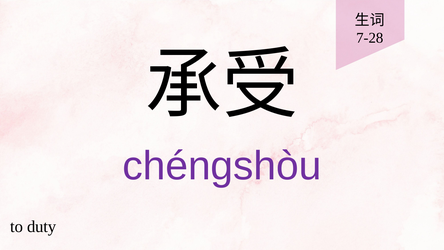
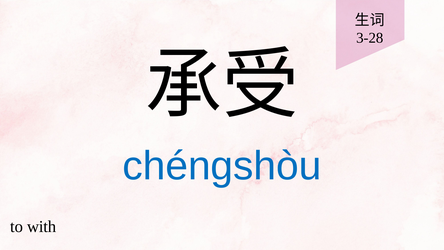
7-28: 7-28 -> 3-28 (370, 38)
chéngshòu colour: purple -> blue (222, 166)
duty: duty -> with (42, 226)
